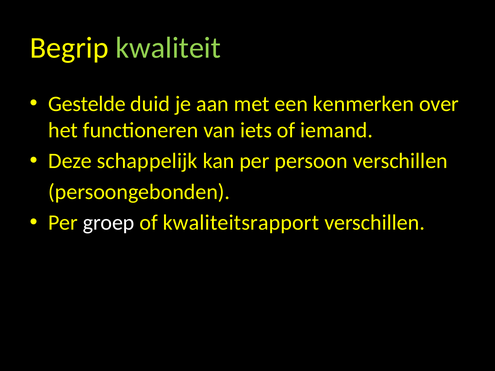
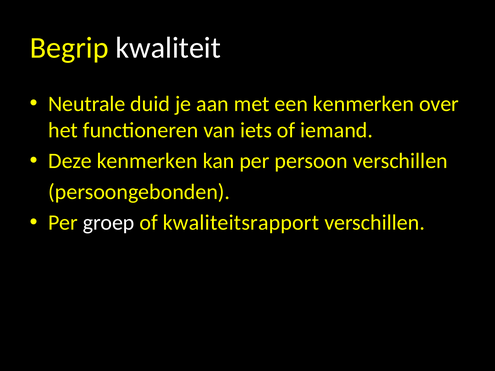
kwaliteit colour: light green -> white (168, 48)
Gestelde: Gestelde -> Neutrale (87, 104)
Deze schappelijk: schappelijk -> kenmerken (147, 161)
